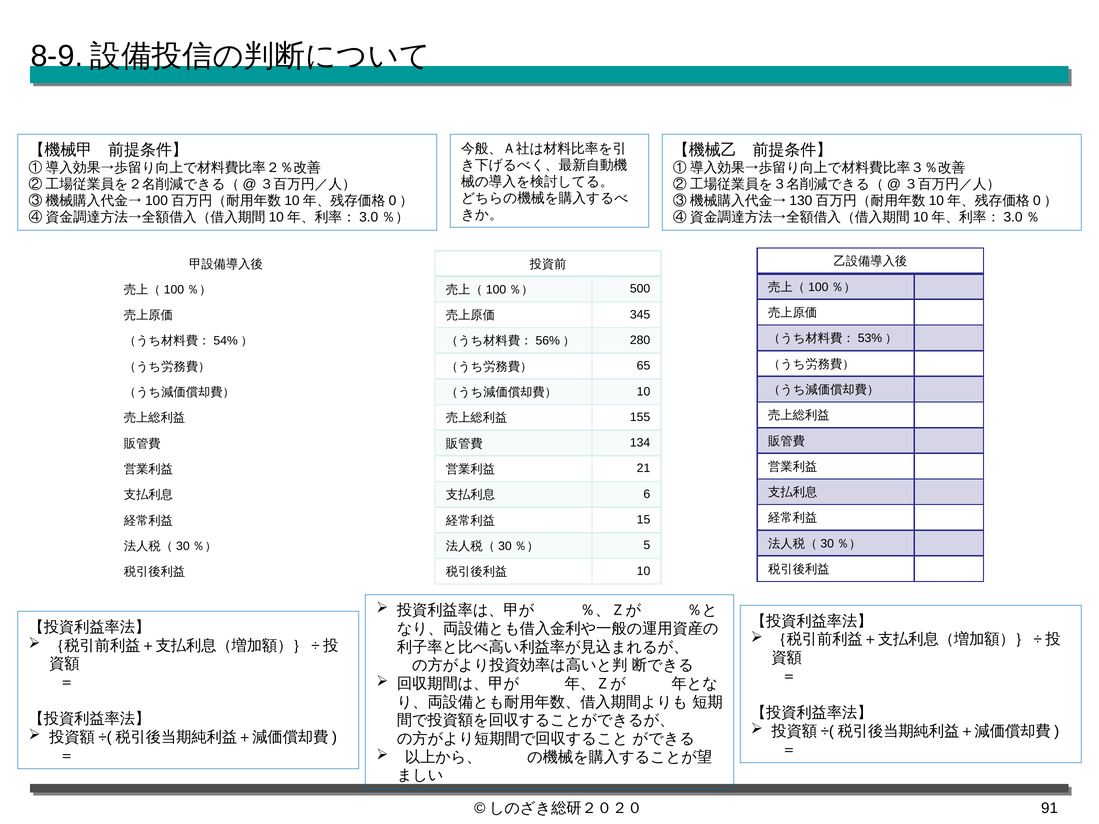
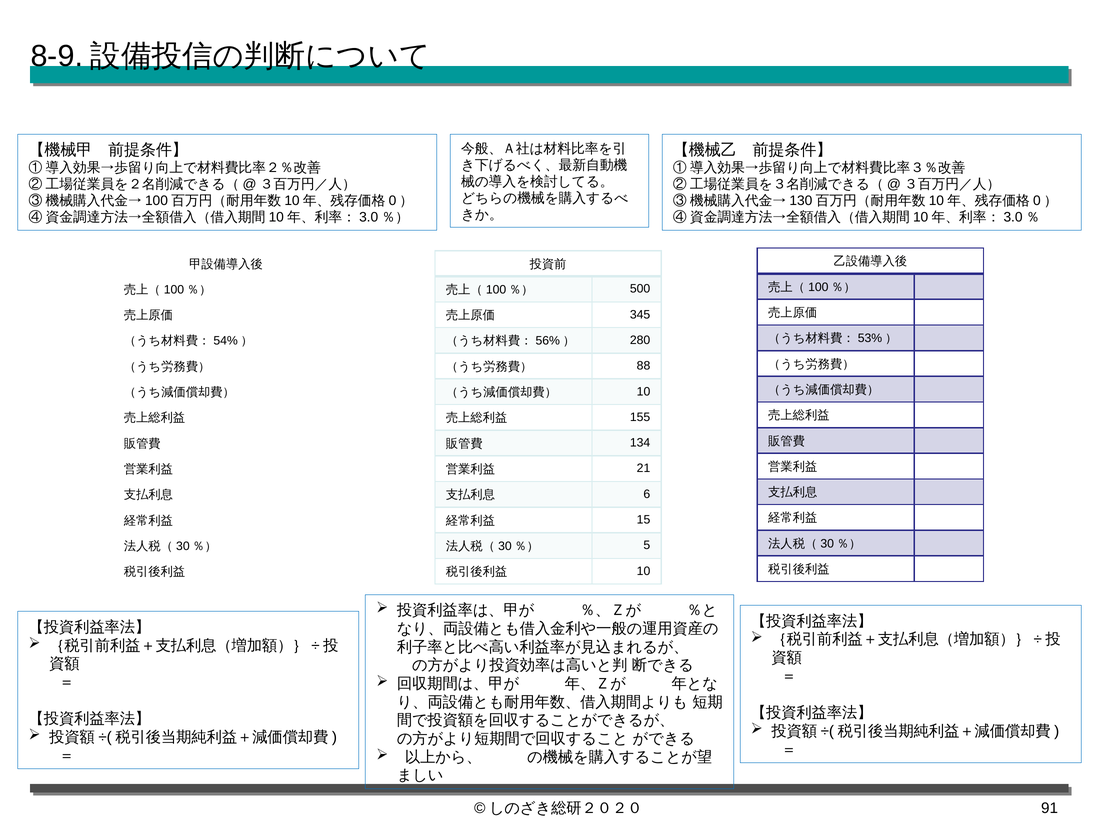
65: 65 -> 88 (644, 366)
